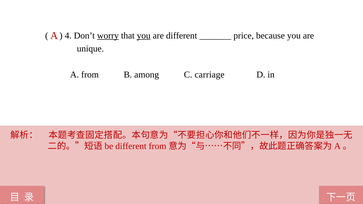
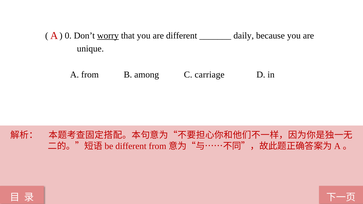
4: 4 -> 0 (68, 36)
you underline: present -> none (144, 36)
price: price -> daily (244, 36)
